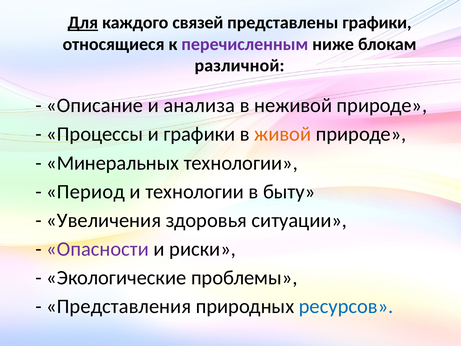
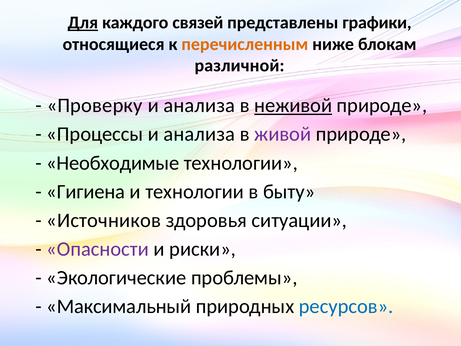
перечисленным colour: purple -> orange (245, 44)
Описание: Описание -> Проверку (95, 105)
неживой underline: none -> present (293, 105)
Процессы и графики: графики -> анализа (199, 134)
живой colour: orange -> purple (283, 134)
Минеральных: Минеральных -> Необходимые (113, 163)
Период: Период -> Гигиена (86, 192)
Увеличения: Увеличения -> Источников (104, 220)
Представления: Представления -> Максимальный (119, 306)
